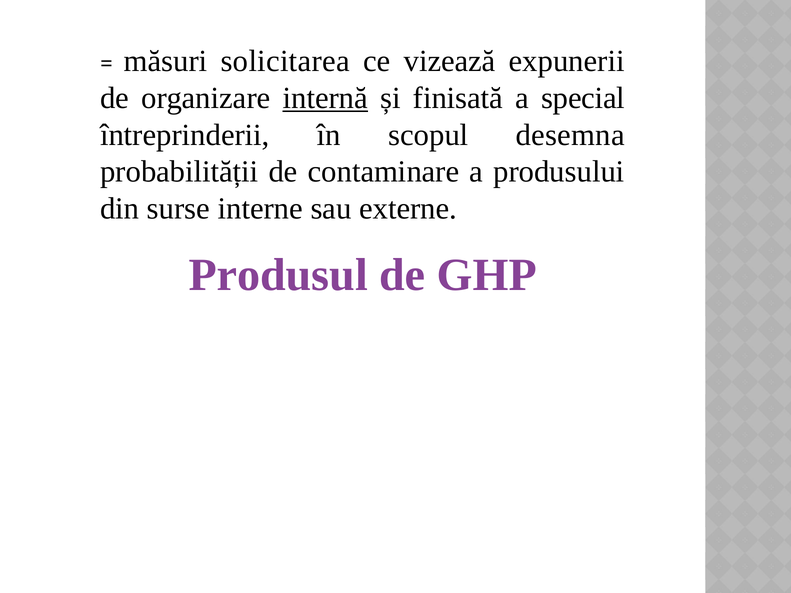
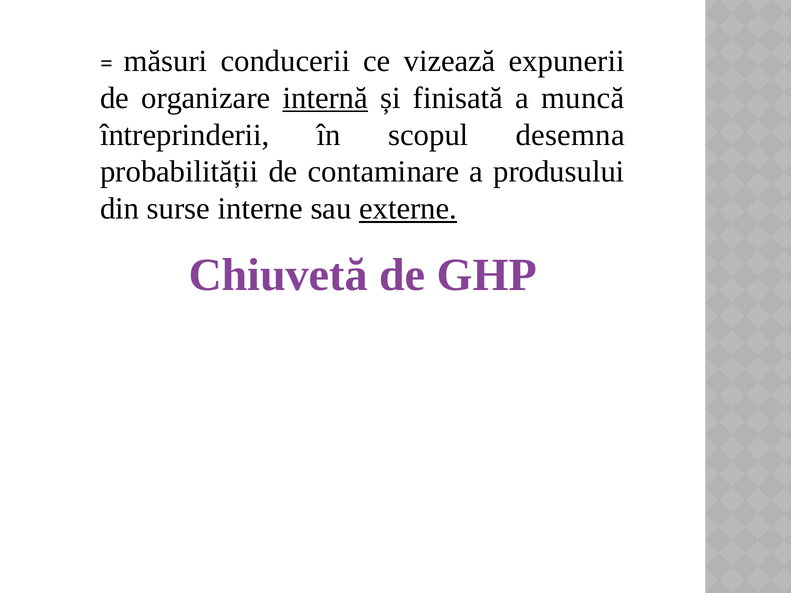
solicitarea: solicitarea -> conducerii (285, 61)
special: special -> muncă (583, 98)
externe underline: none -> present (408, 209)
Produsul: Produsul -> Chiuvetă (278, 275)
